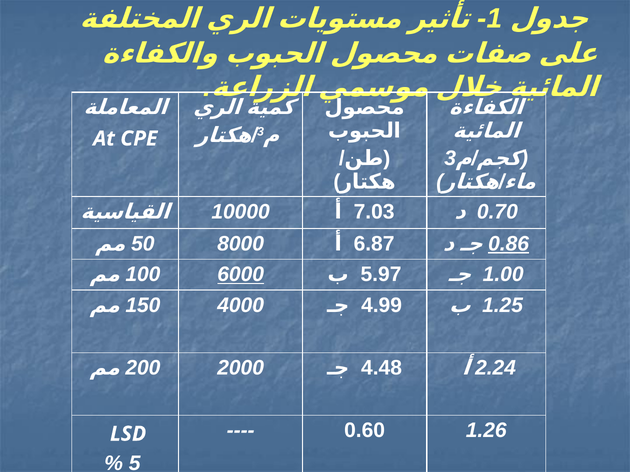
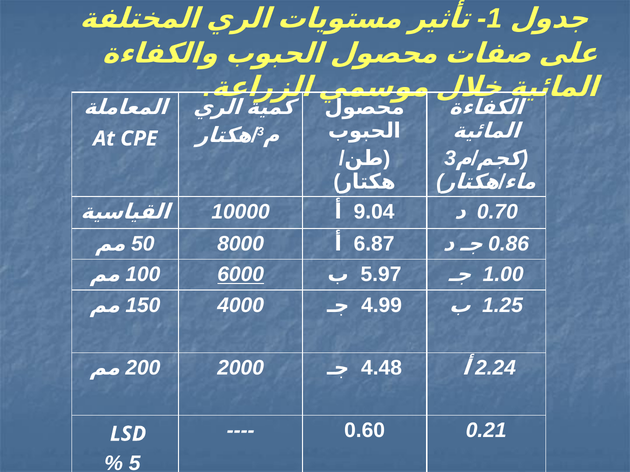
7.03: 7.03 -> 9.04 (374, 212)
0.86 underline: present -> none (509, 244)
1.26: 1.26 -> 0.21 (486, 431)
